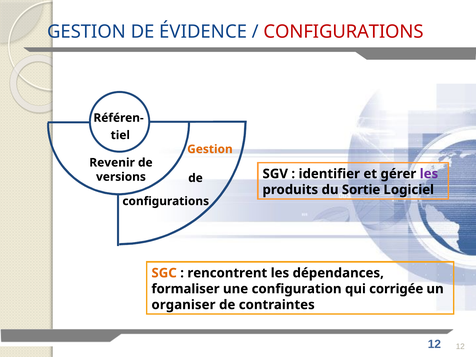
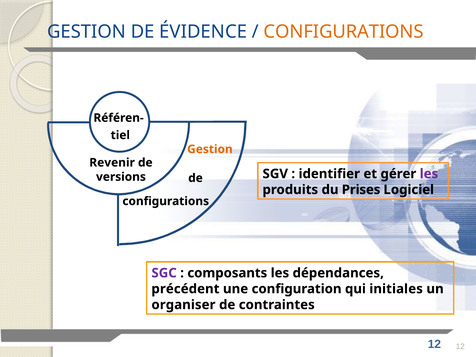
CONFIGURATIONS colour: red -> orange (344, 32)
Sortie: Sortie -> Prises (361, 190)
SGC colour: orange -> purple (164, 273)
rencontrent: rencontrent -> composants (227, 273)
formaliser: formaliser -> précédent (185, 289)
corrigée: corrigée -> initiales (396, 289)
